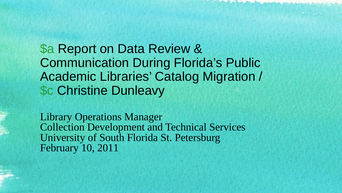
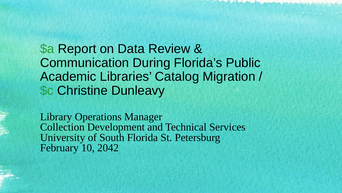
2011: 2011 -> 2042 (108, 147)
